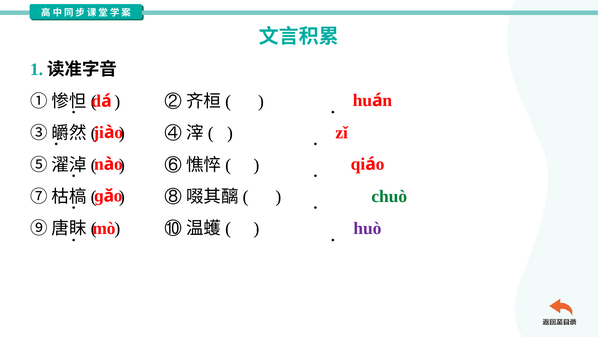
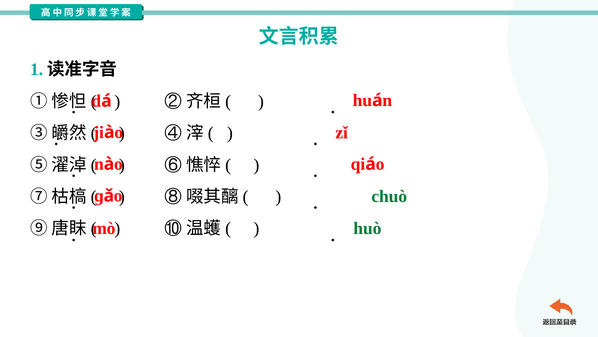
huò colour: purple -> green (368, 228)
